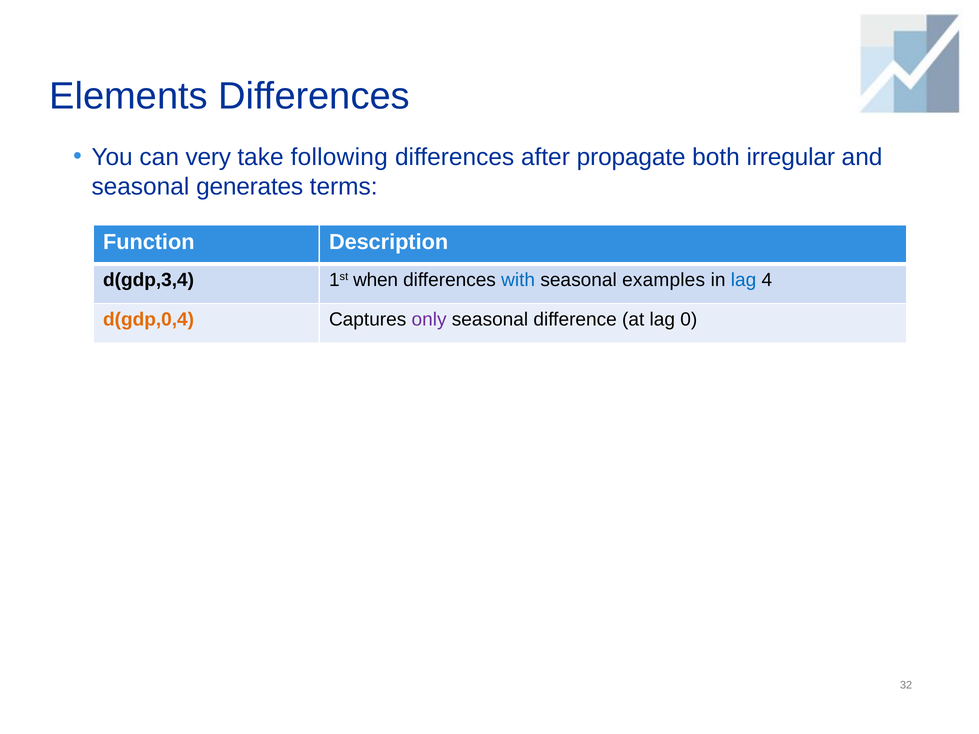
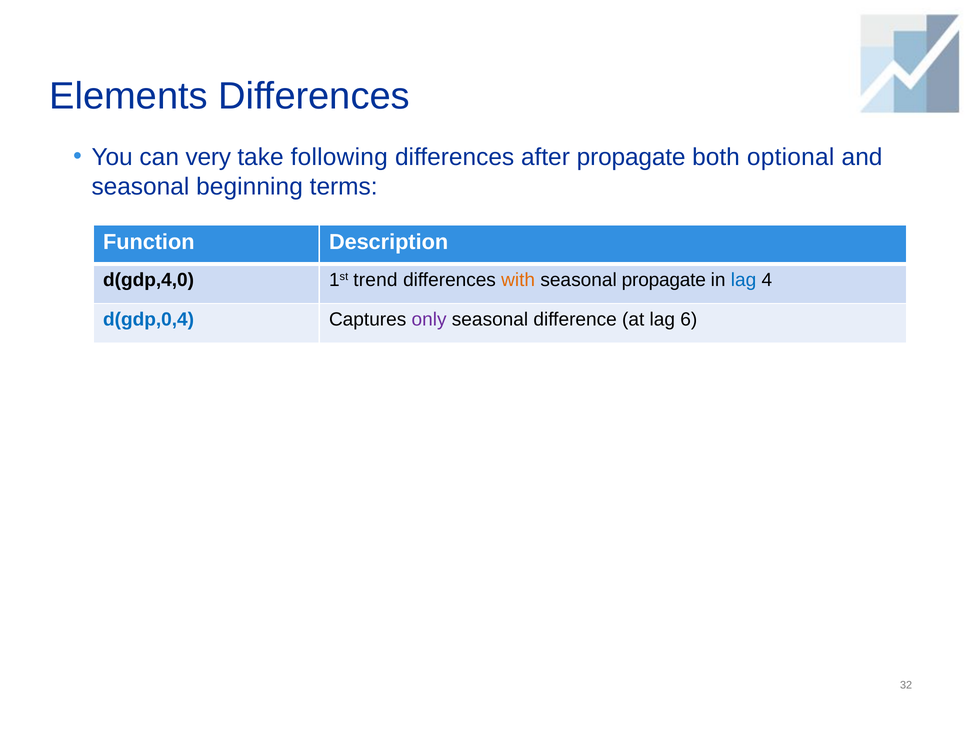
irregular: irregular -> optional (791, 157)
generates: generates -> beginning (250, 187)
d(gdp,3,4: d(gdp,3,4 -> d(gdp,4,0 (149, 280)
when: when -> trend (375, 280)
with colour: blue -> orange (518, 280)
seasonal examples: examples -> propagate (664, 280)
d(gdp,0,4 colour: orange -> blue (149, 320)
0: 0 -> 6 (689, 320)
